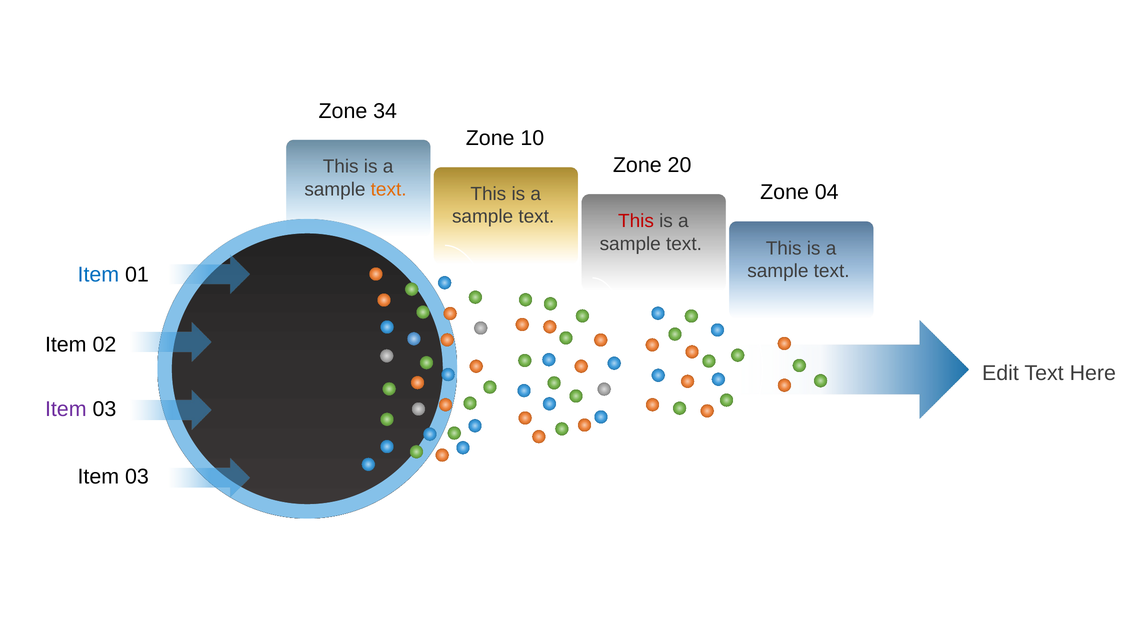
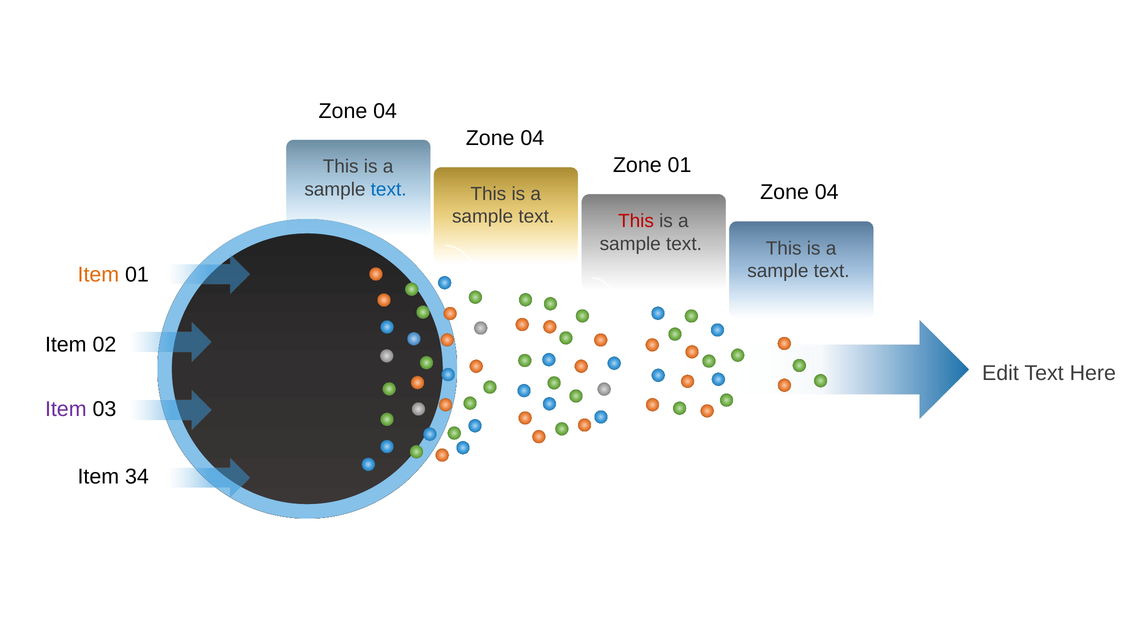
34: 34 -> 04 (385, 111)
10: 10 -> 04 (532, 138)
Zone 20: 20 -> 01 (680, 165)
text colour: orange -> blue (389, 190)
Item colour: blue -> orange (98, 275)
03: 03 -> 34 (137, 477)
